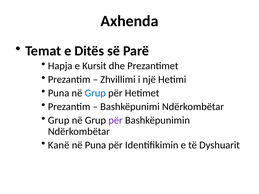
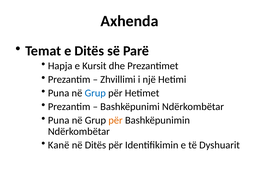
Grup: Grup -> Puna (59, 120)
për colour: purple -> orange (116, 120)
në Puna: Puna -> Ditës (95, 145)
